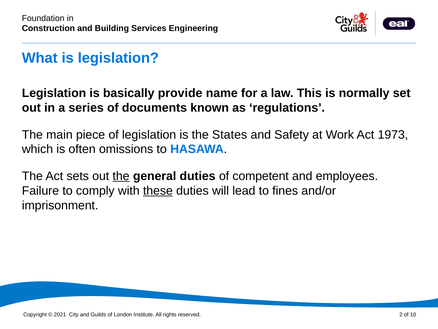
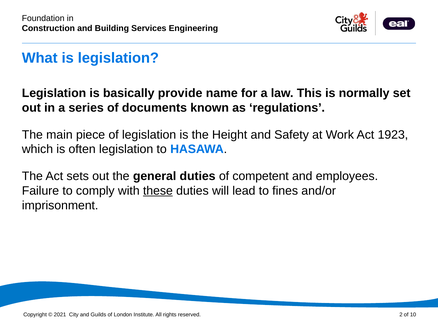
States: States -> Height (230, 134)
1973: 1973 -> 1923 (393, 134)
often omissions: omissions -> legislation (126, 149)
the underline: present -> none (121, 176)
